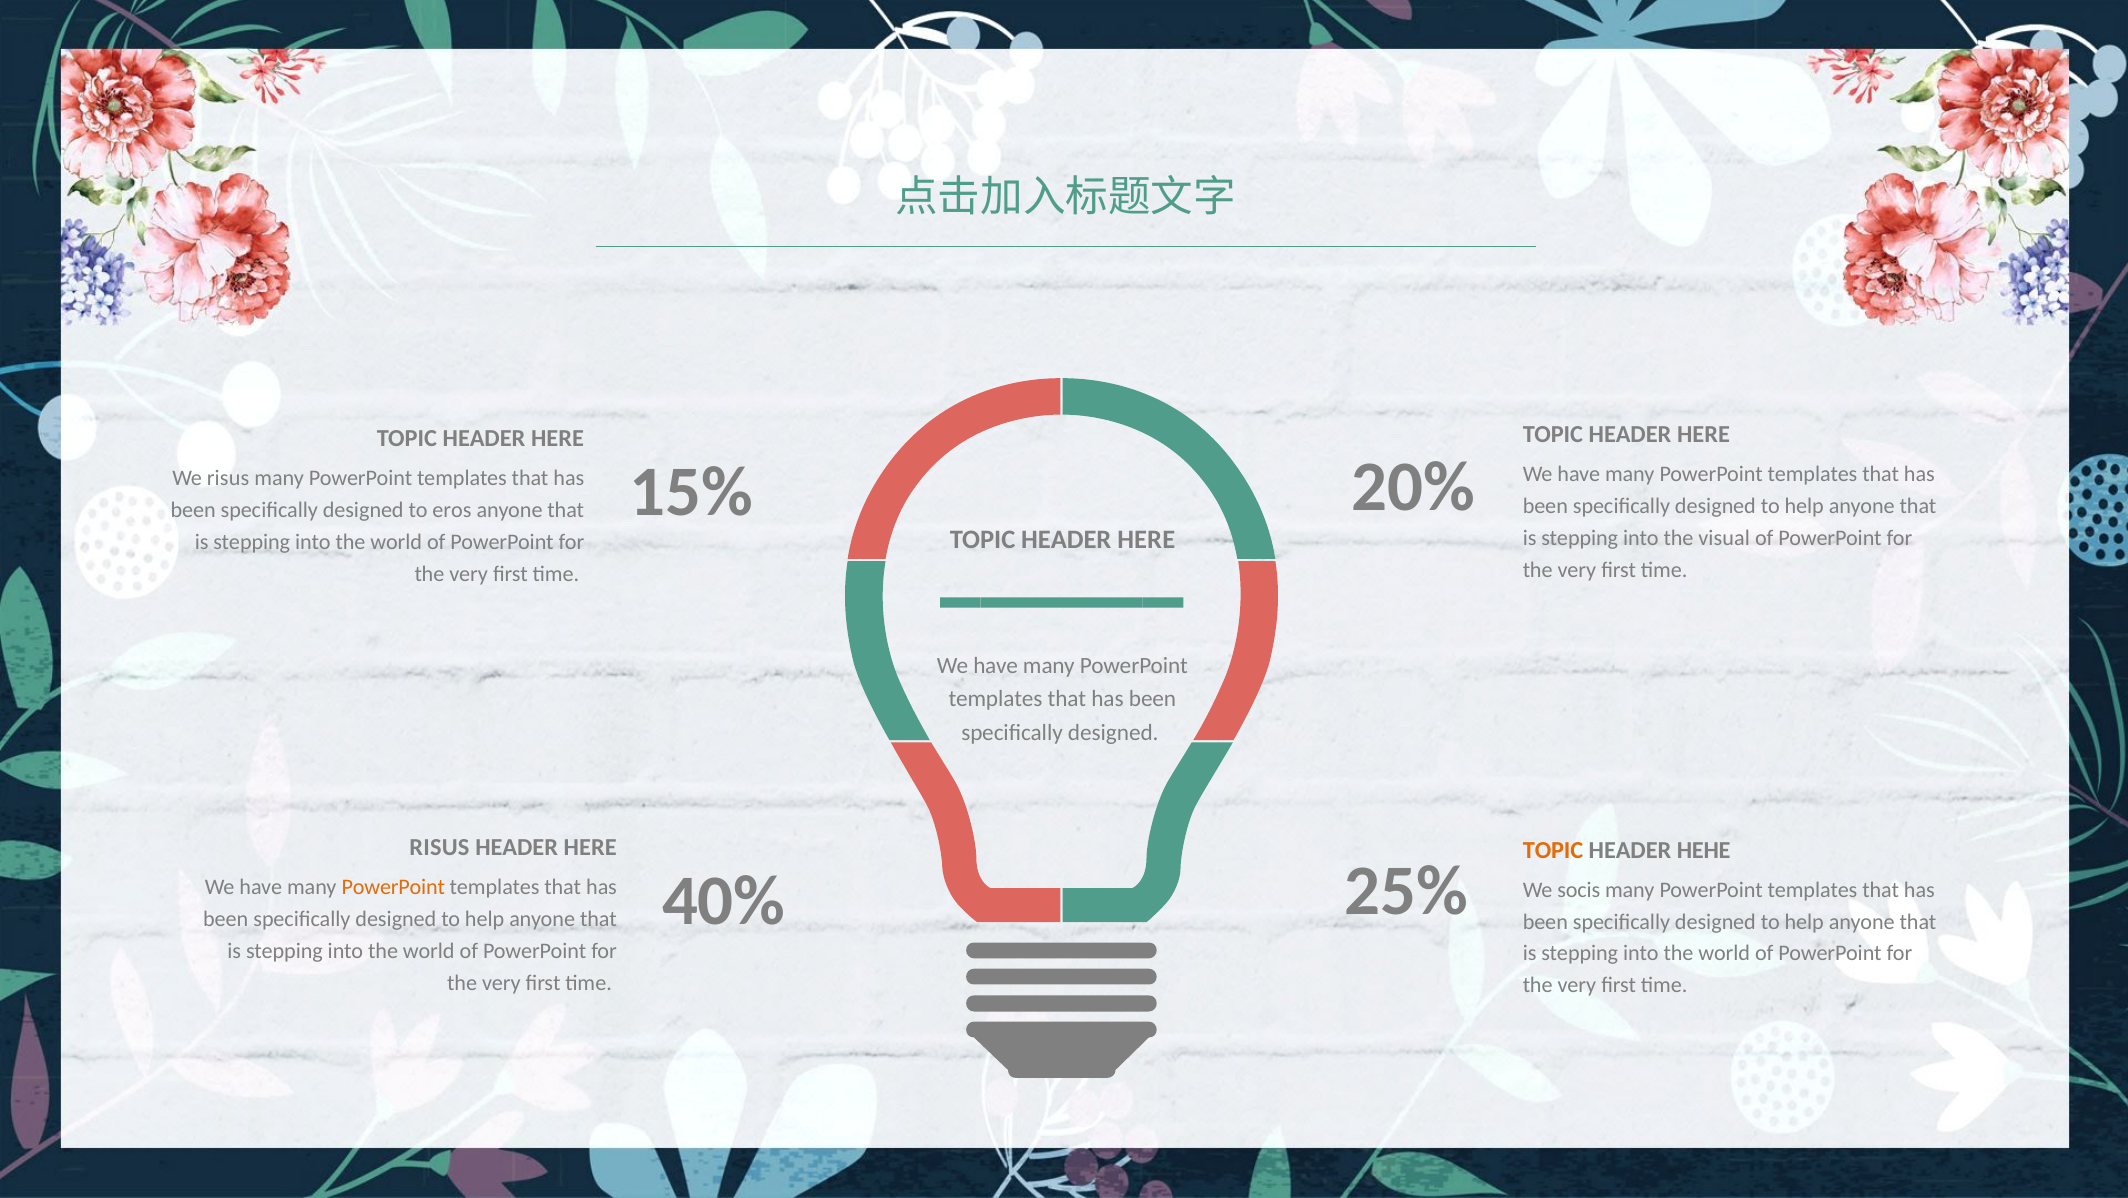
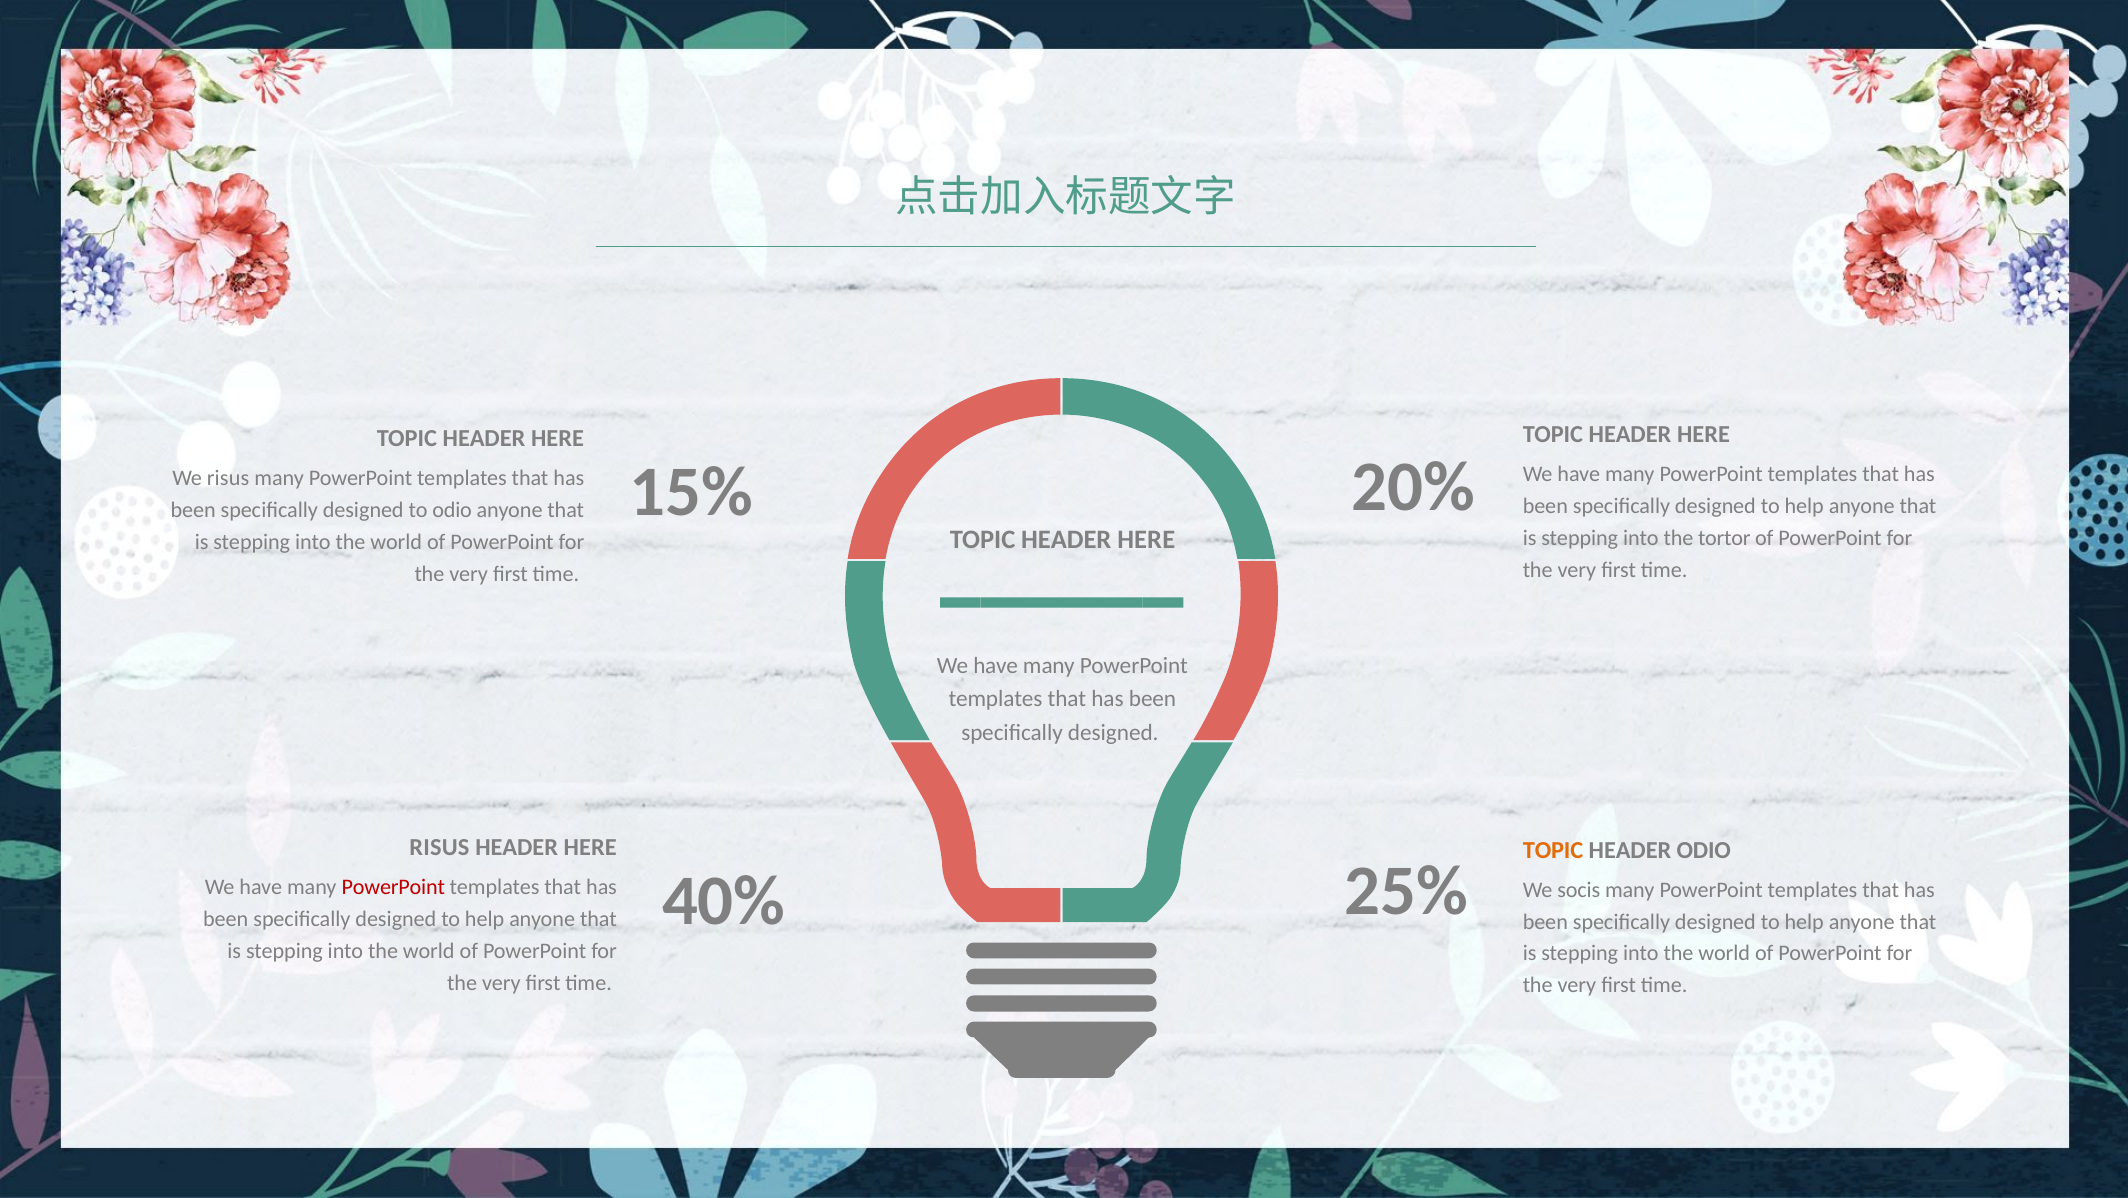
to eros: eros -> odio (452, 510)
visual: visual -> tortor (1724, 538)
HEADER HEHE: HEHE -> ODIO (1704, 850)
PowerPoint colour: orange -> red (393, 887)
